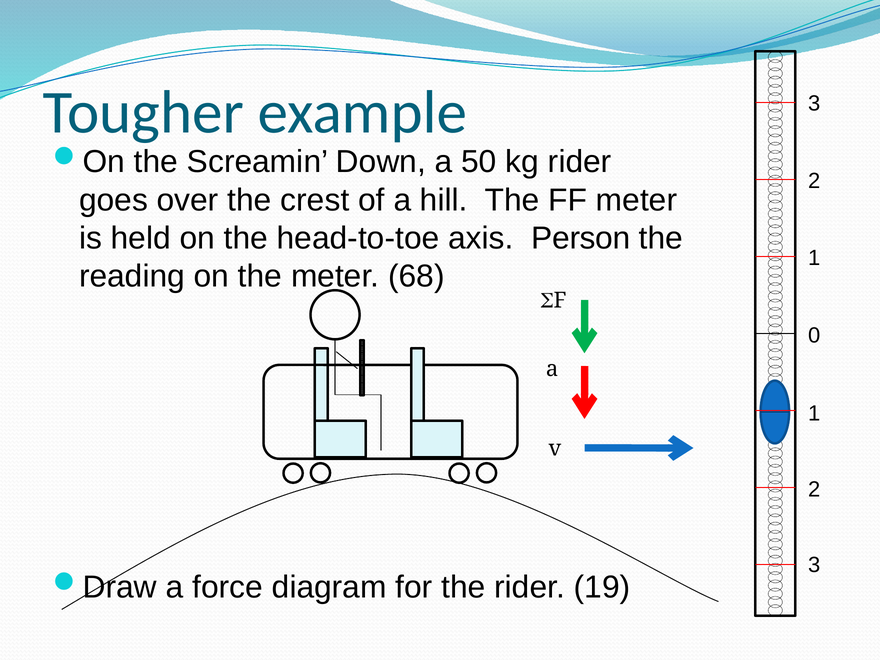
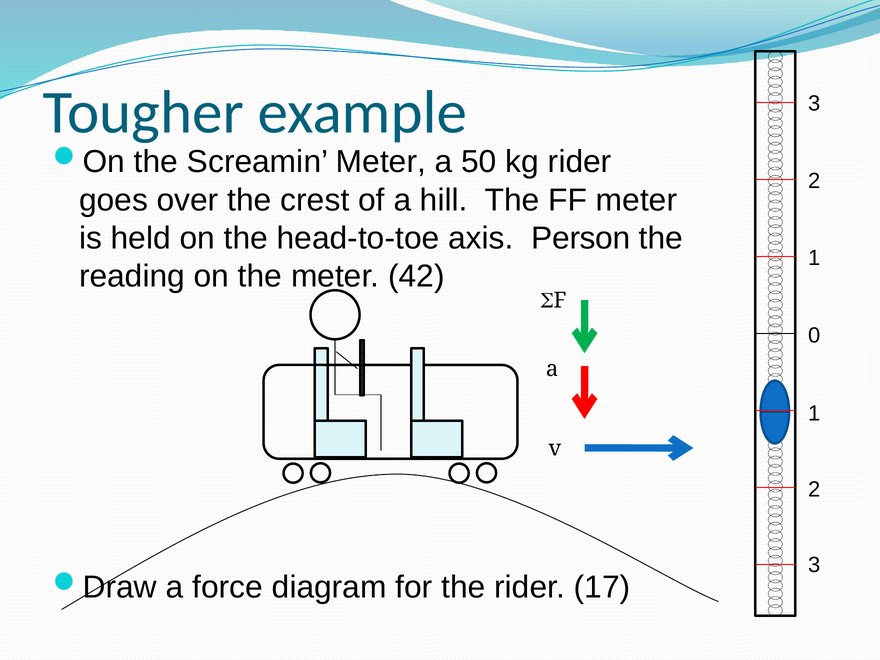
Screamin Down: Down -> Meter (381, 162)
68: 68 -> 42 (416, 276)
19: 19 -> 17 (602, 587)
